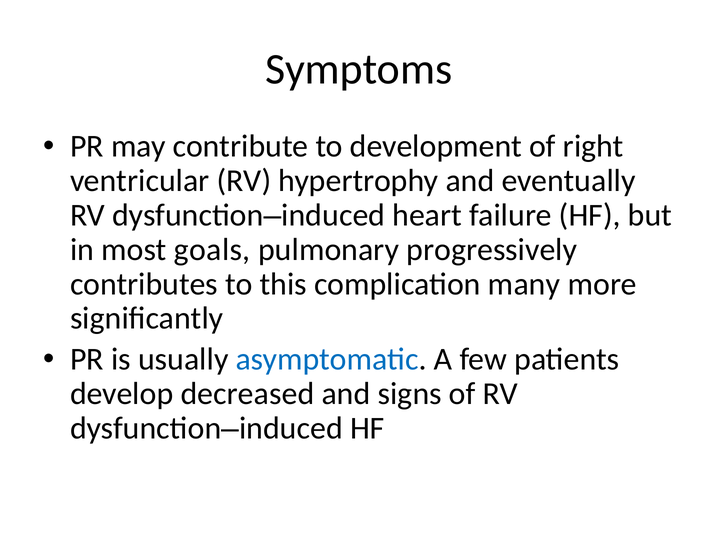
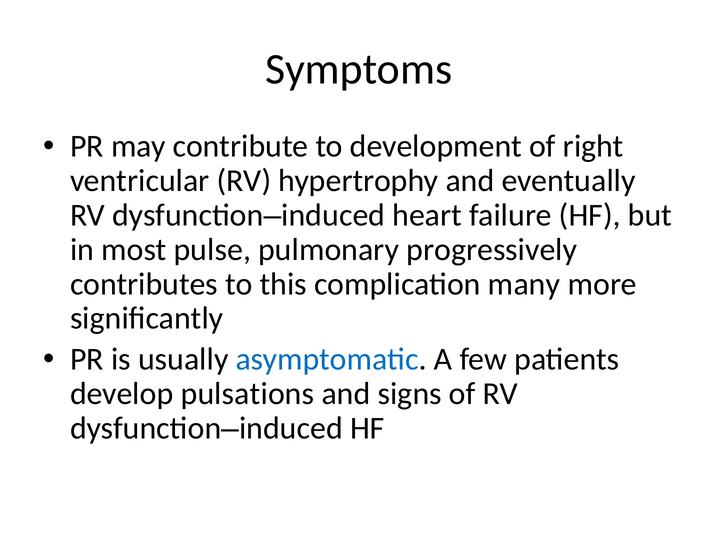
goals: goals -> pulse (212, 250)
decreased: decreased -> pulsations (247, 394)
